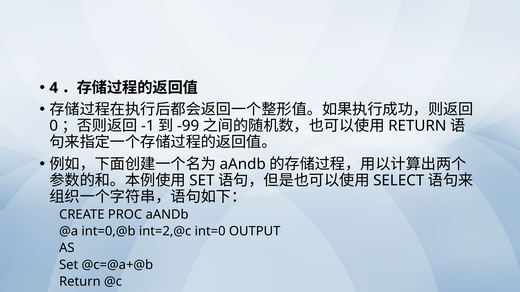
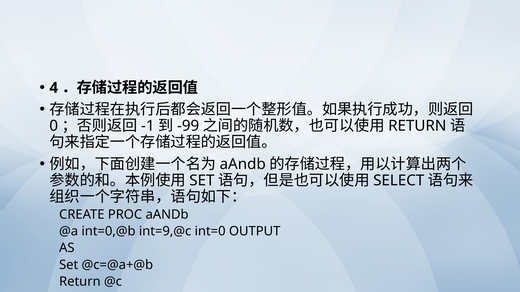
int=2,@c: int=2,@c -> int=9,@c (165, 232)
